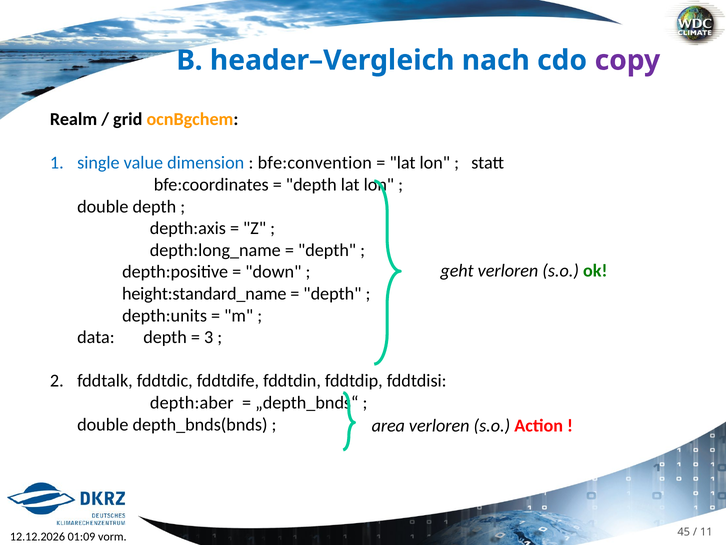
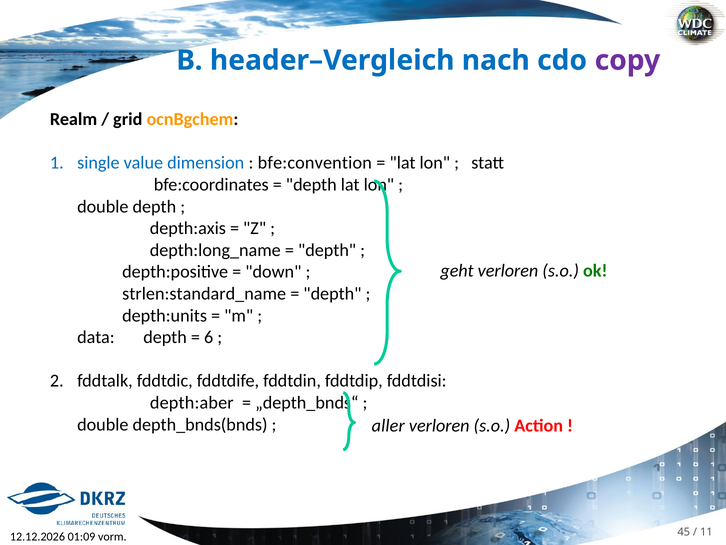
height:standard_name: height:standard_name -> strlen:standard_name (204, 294)
3: 3 -> 6 (209, 337)
area: area -> aller (388, 425)
